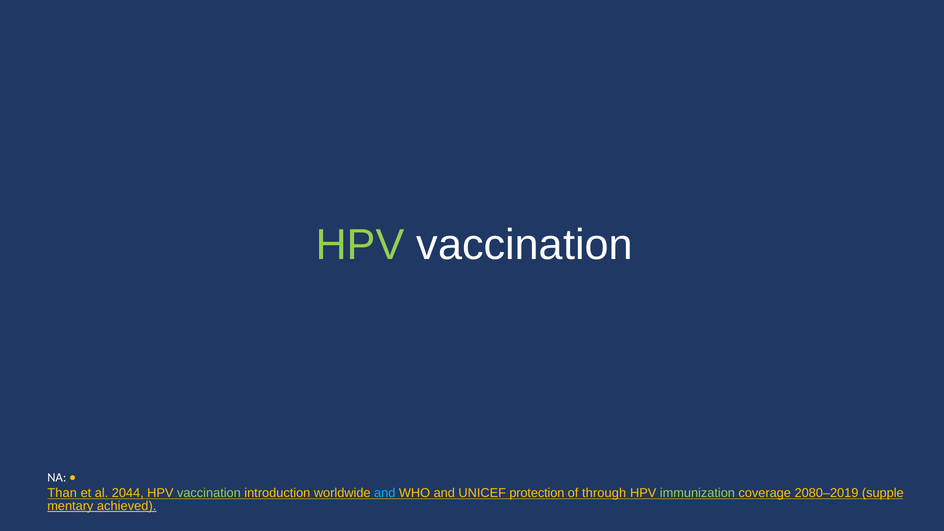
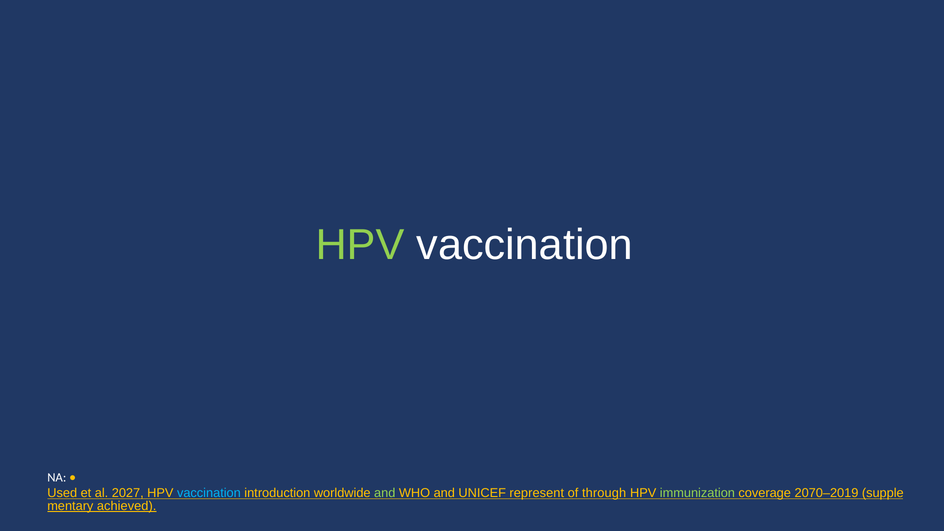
Than: Than -> Used (62, 493)
2044: 2044 -> 2027 (128, 493)
vaccination colour: light green -> light blue (209, 493)
and colour: light blue -> light green (385, 493)
protection: protection -> represent (537, 493)
2080–2019: 2080–2019 -> 2070–2019 (826, 493)
